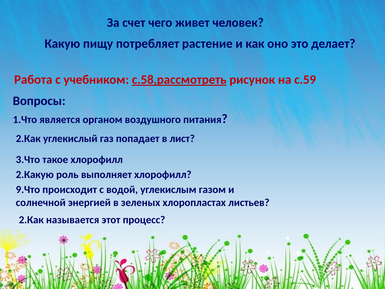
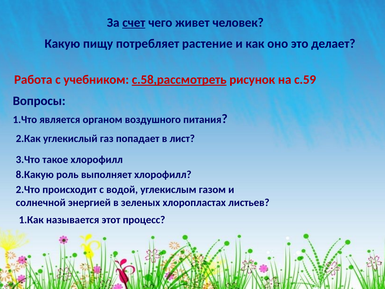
счет underline: none -> present (134, 23)
2.Какую: 2.Какую -> 8.Какую (35, 174)
9.Что: 9.Что -> 2.Что (28, 190)
2.Как: 2.Как -> 1.Как (31, 220)
